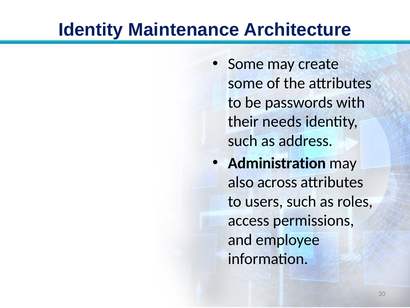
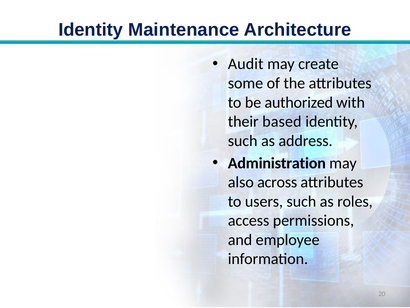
Some: Some -> Audit (246, 64)
passwords: passwords -> authorized (299, 102)
needs: needs -> based (282, 121)
